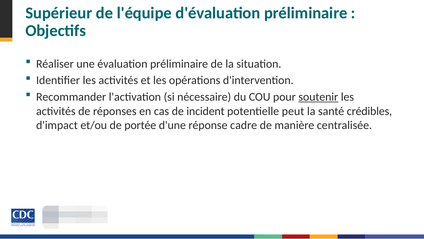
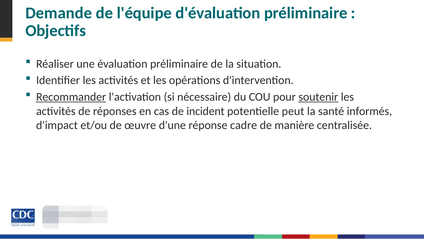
Supérieur: Supérieur -> Demande (59, 13)
Recommander underline: none -> present (71, 97)
crédibles: crédibles -> informés (369, 111)
portée: portée -> œuvre (140, 125)
